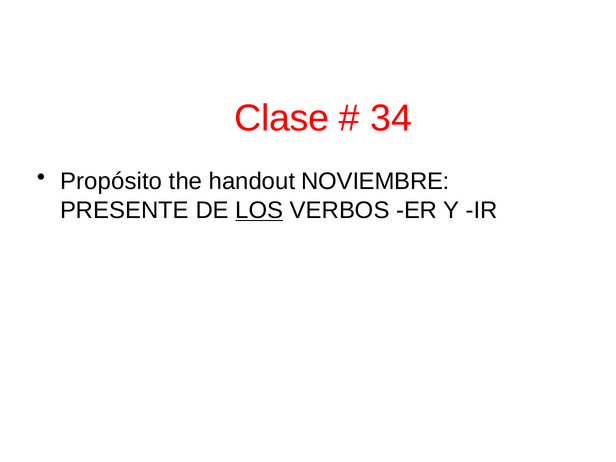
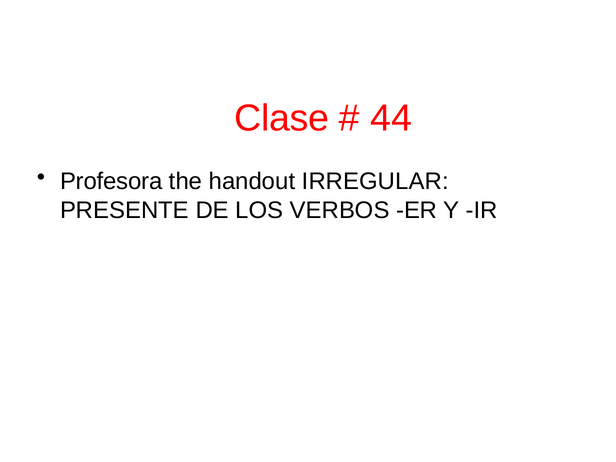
34: 34 -> 44 (391, 118)
Propósito: Propósito -> Profesora (111, 181)
NOVIEMBRE: NOVIEMBRE -> IRREGULAR (375, 181)
LOS underline: present -> none (259, 210)
